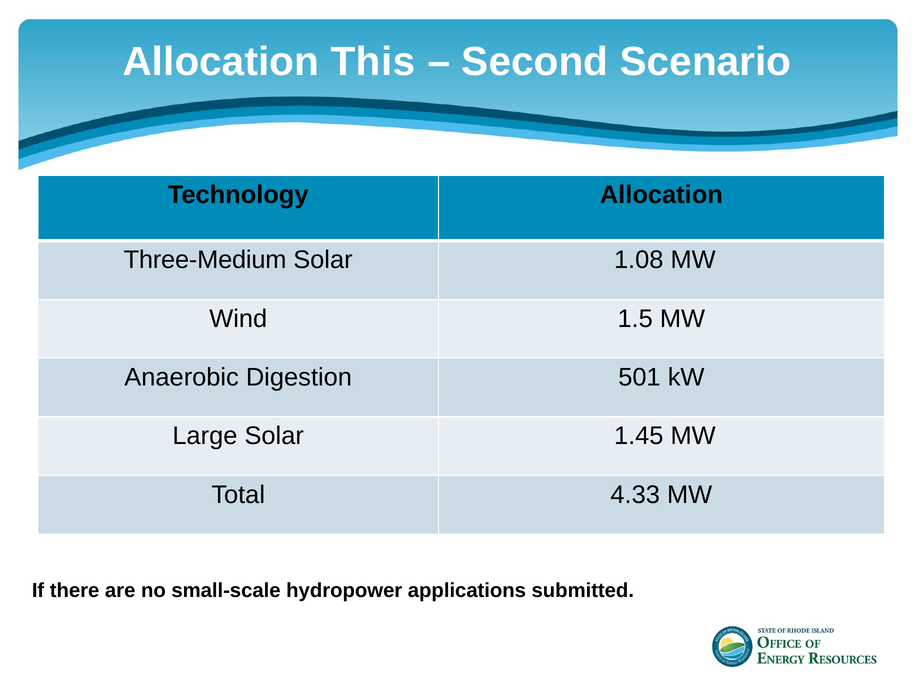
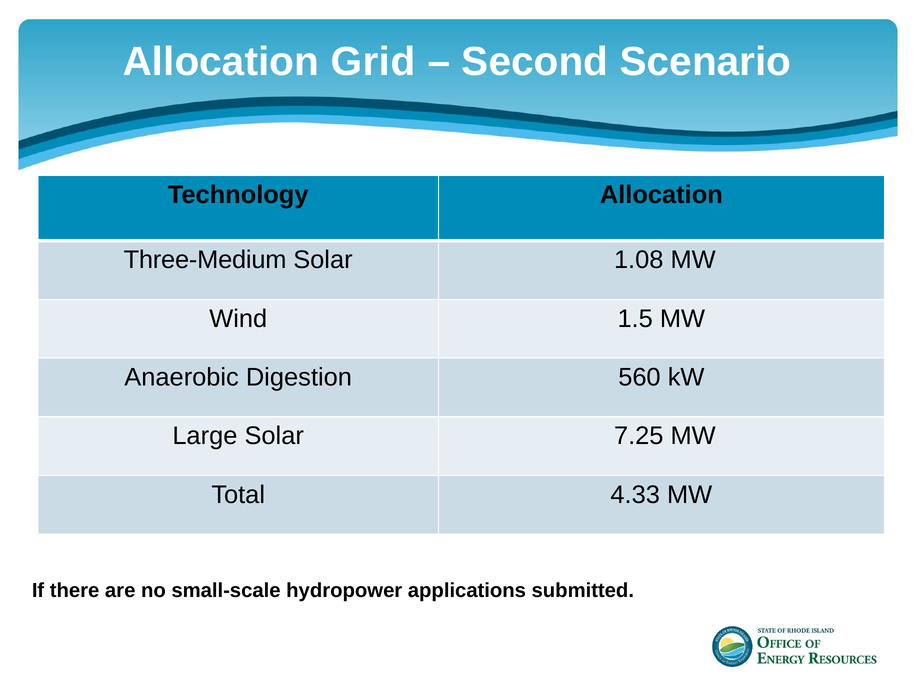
This: This -> Grid (373, 62)
501: 501 -> 560 (639, 377)
1.45: 1.45 -> 7.25 (639, 435)
